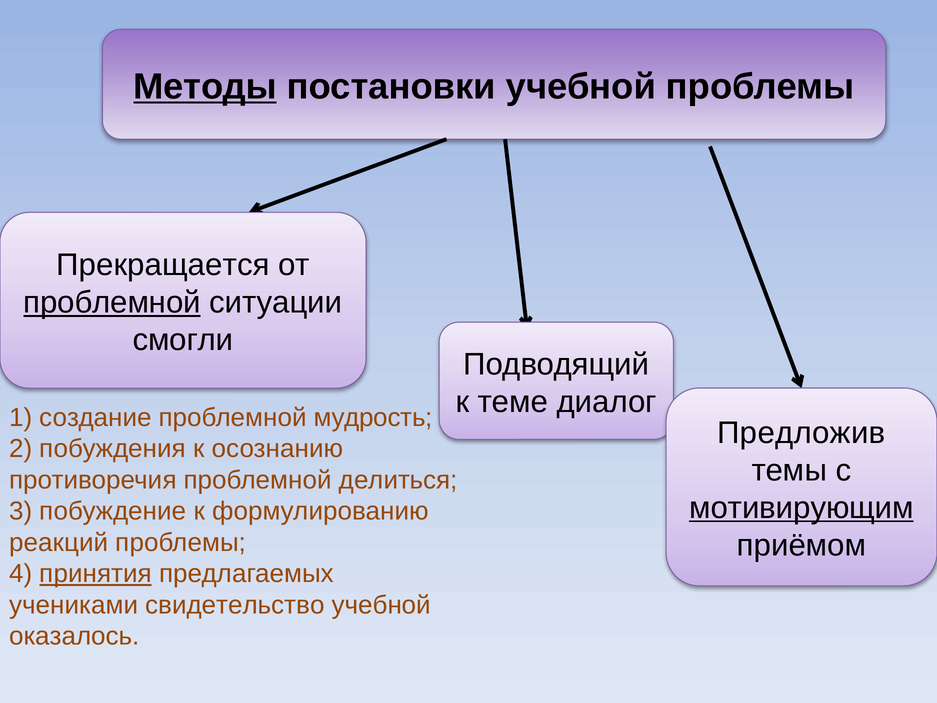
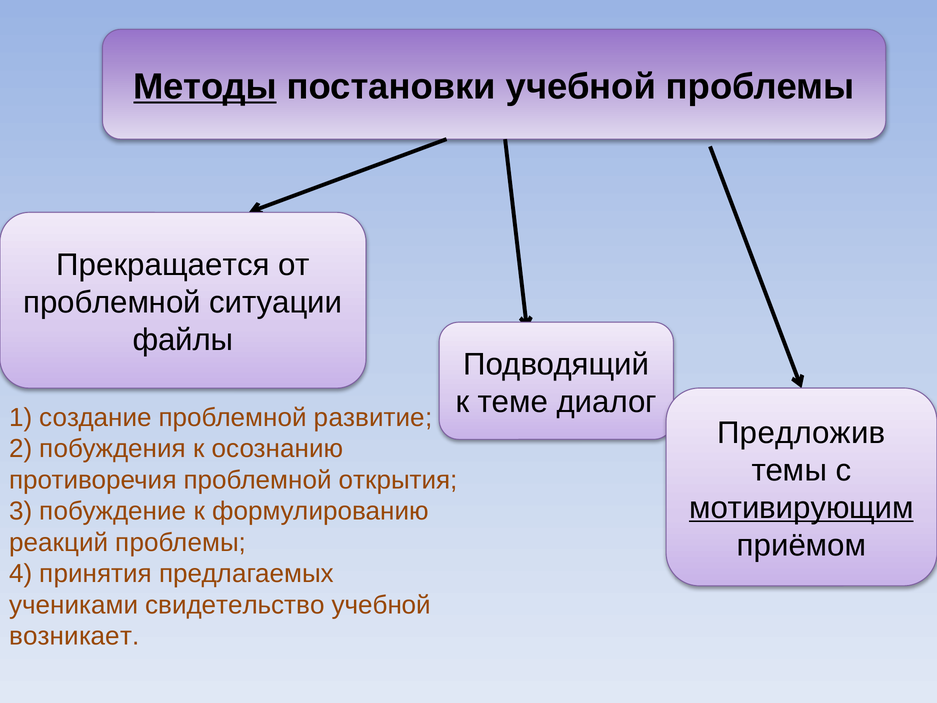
проблемной underline: present -> none (112, 302)
смогли: смогли -> файлы (183, 340)
мудрость: мудрость -> развитие (373, 417)
делиться: делиться -> открытия (398, 480)
принятия underline: present -> none (96, 574)
оказалось: оказалось -> возникает (74, 636)
